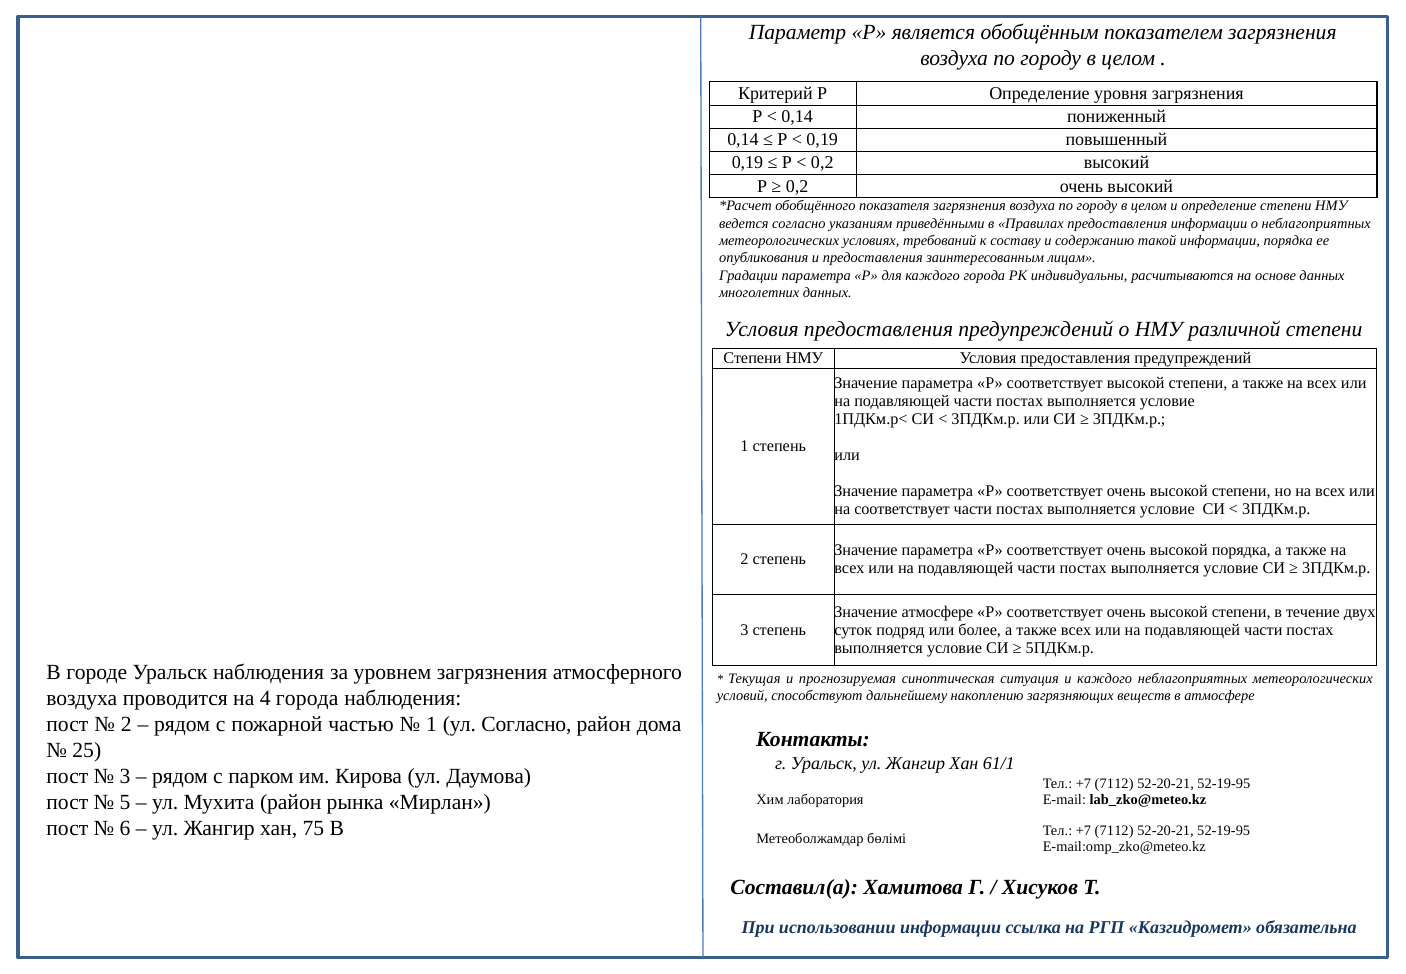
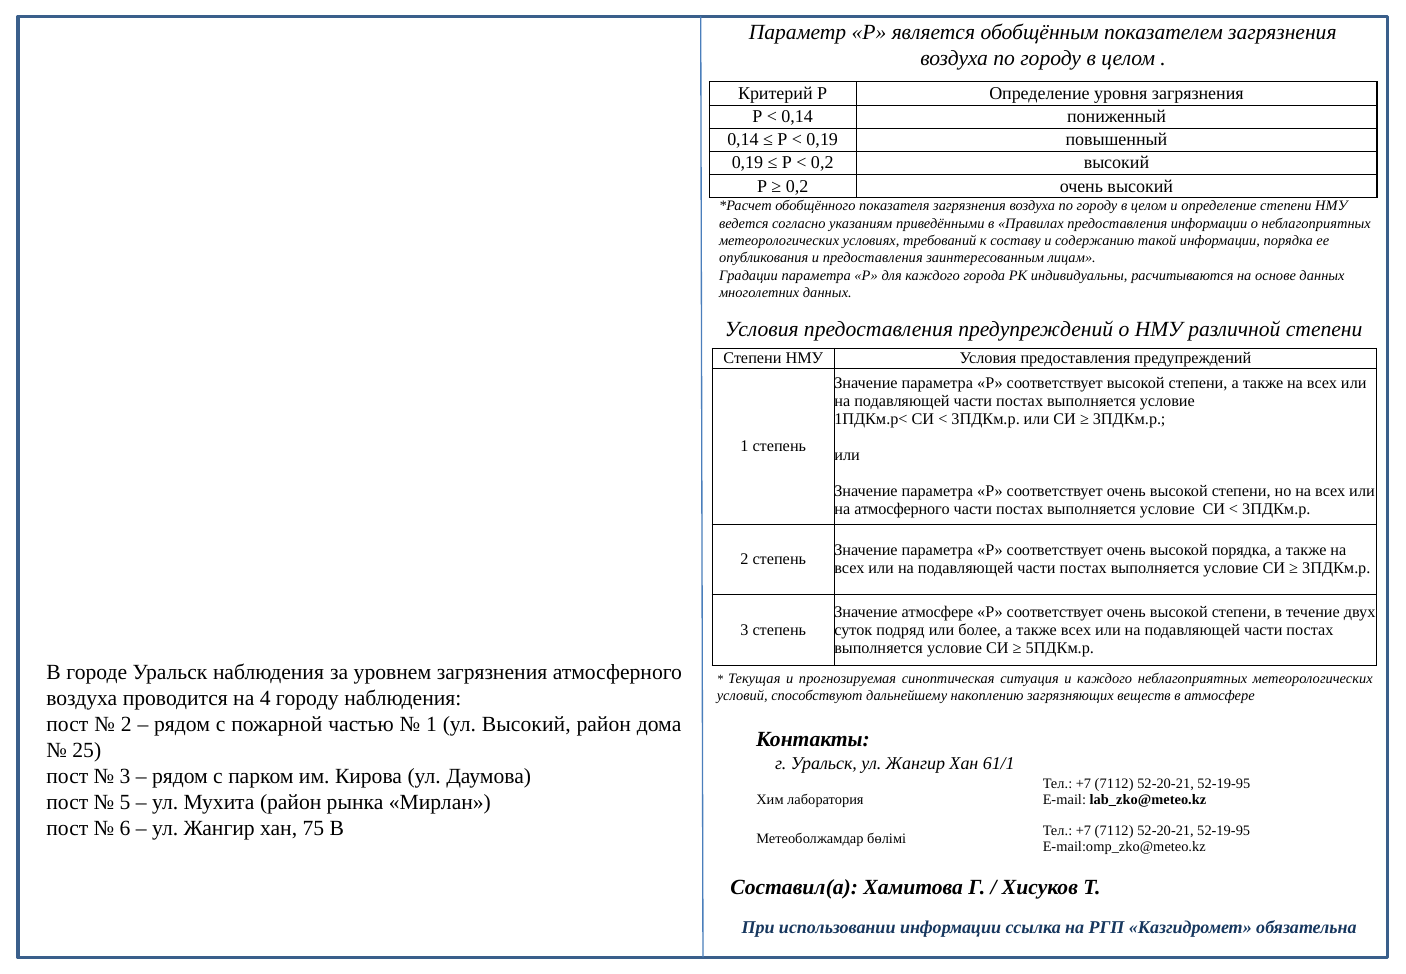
на соответствует: соответствует -> атмосферного (902, 509)
4 города: города -> городу (307, 698)
ул Согласно: Согласно -> Высокий (526, 724)
